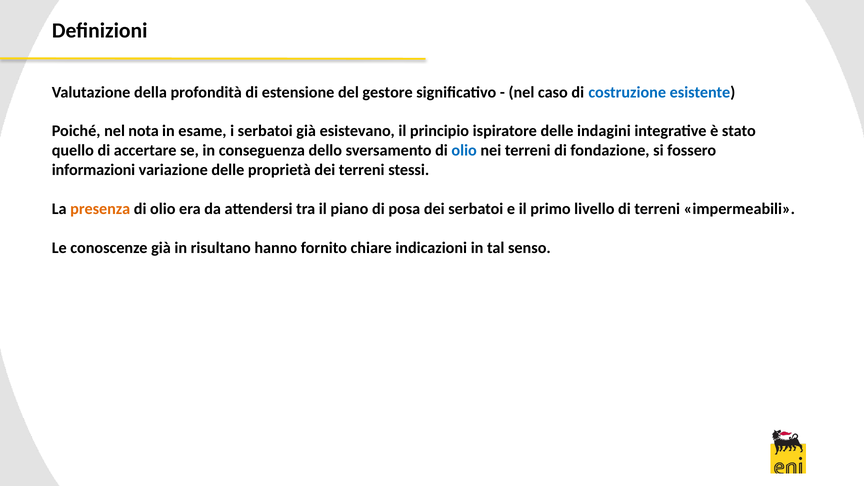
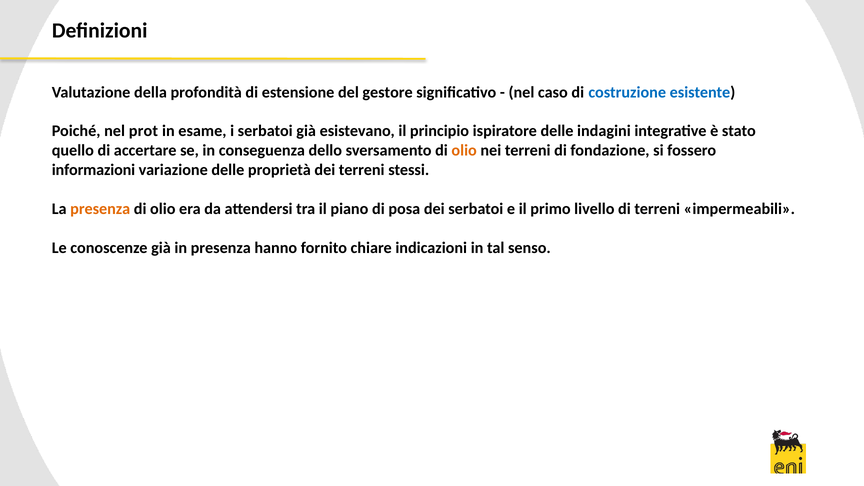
nota: nota -> prot (143, 131)
olio colour: blue -> orange (464, 151)
in risultano: risultano -> presenza (221, 248)
